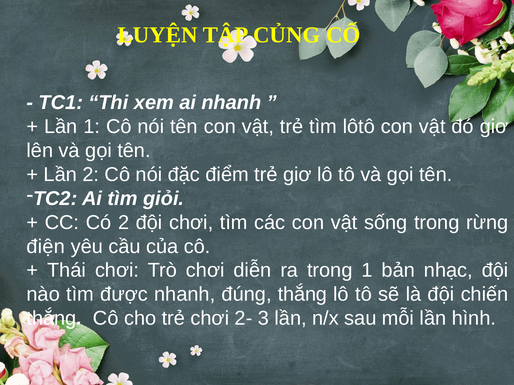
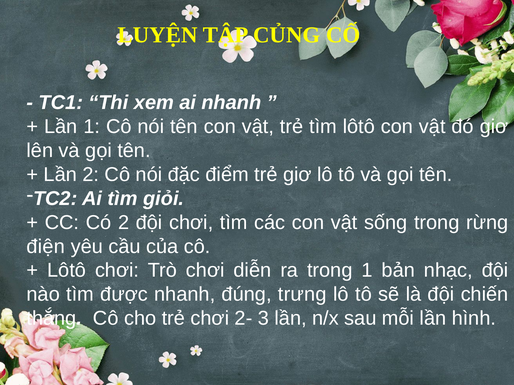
Thái: Thái -> Lôtô (67, 271)
đúng thắng: thắng -> trưng (302, 295)
